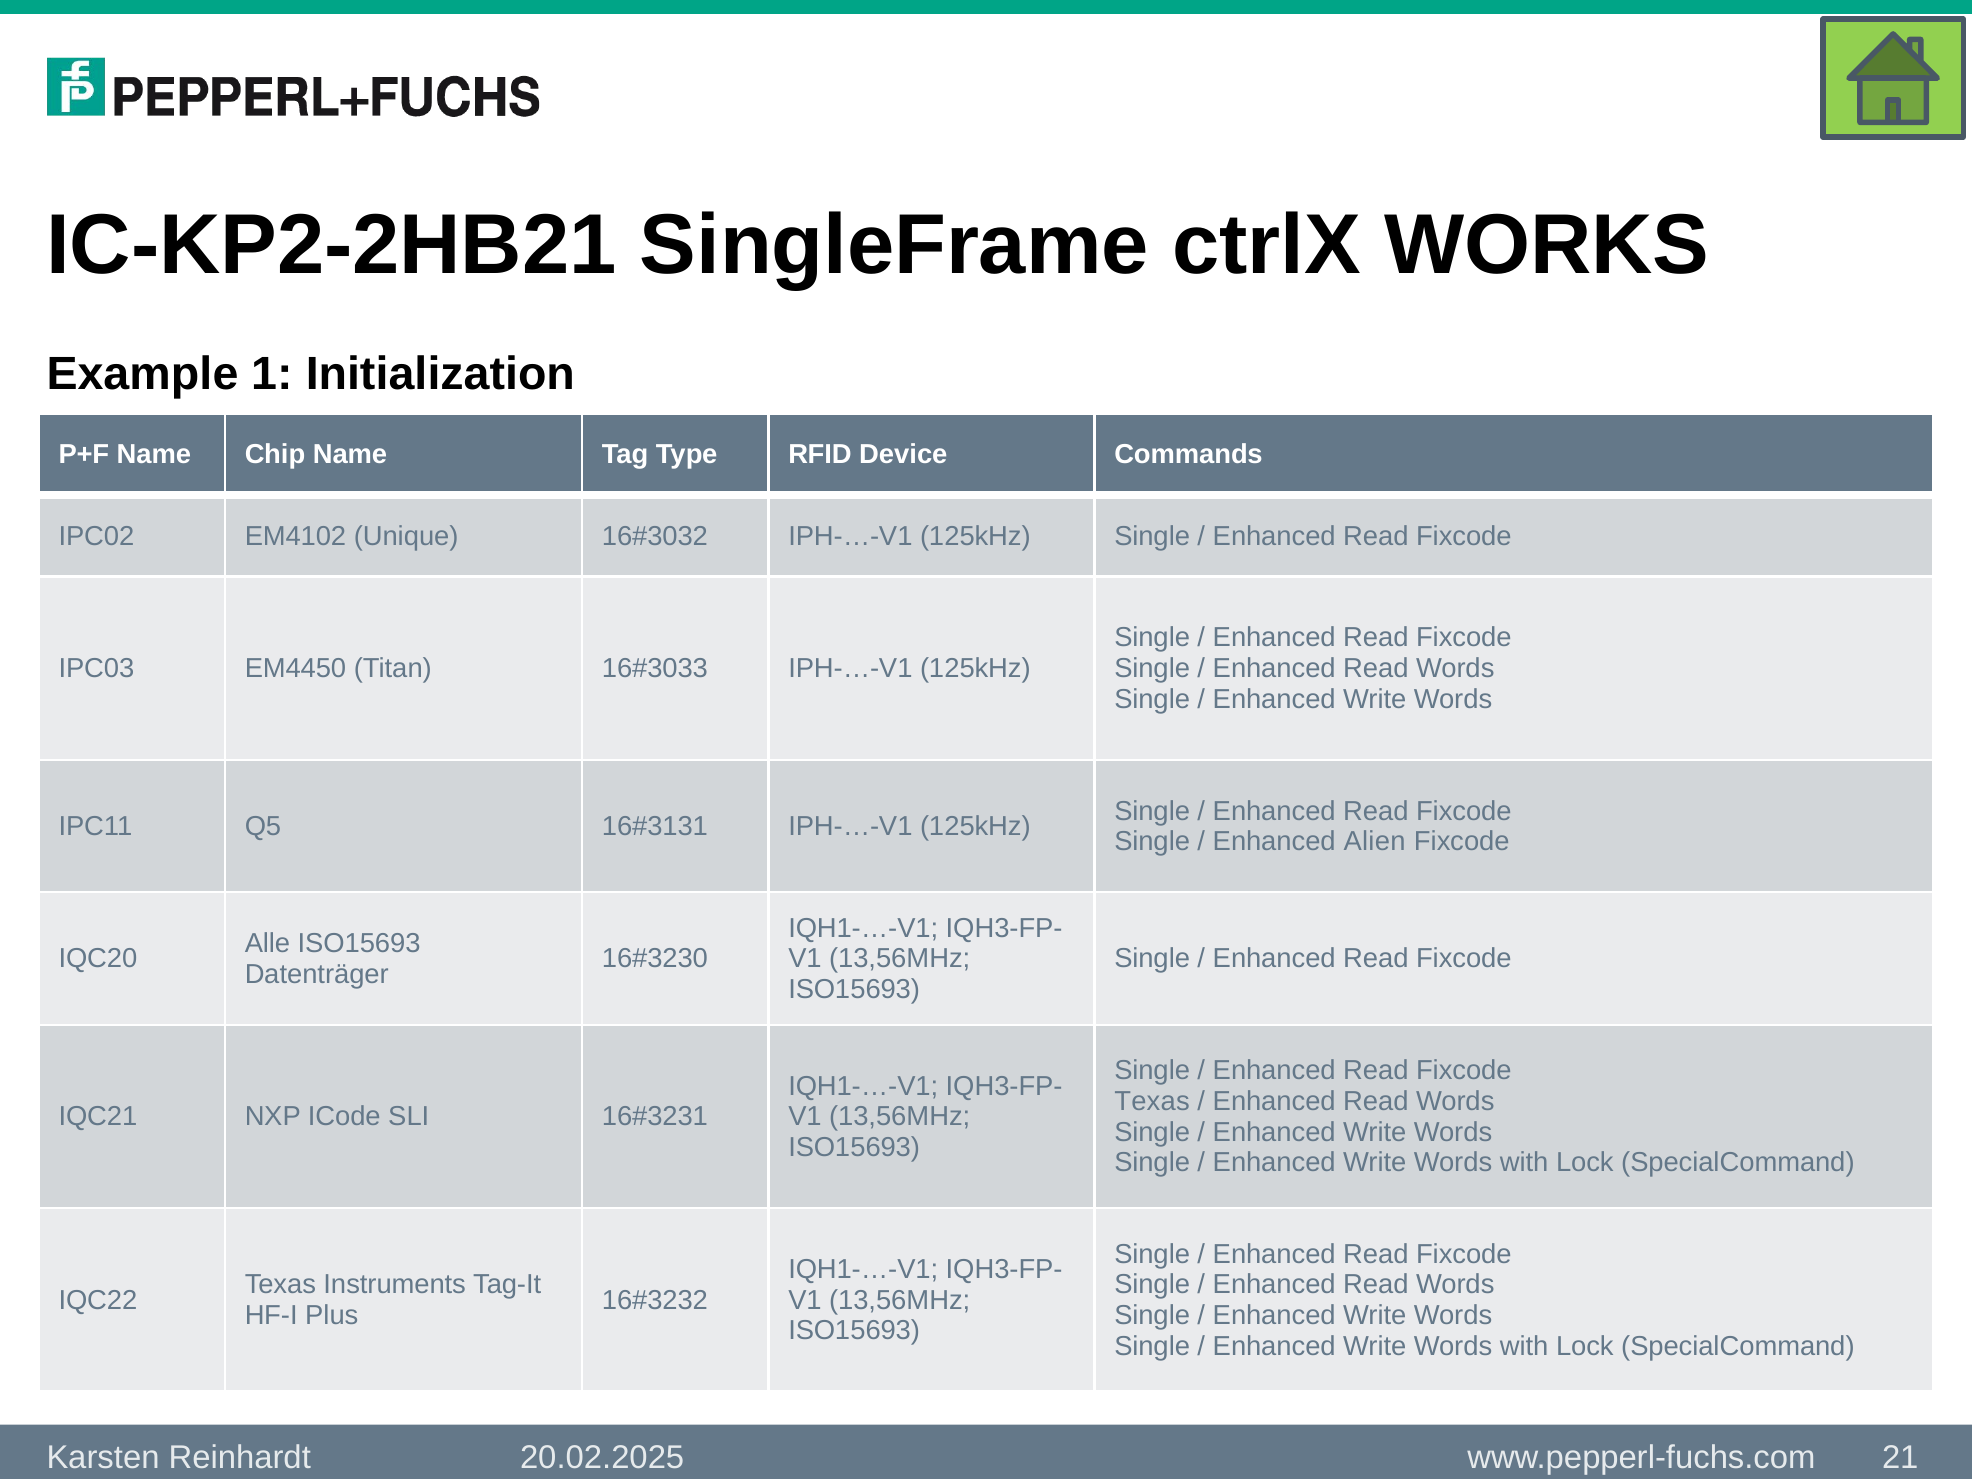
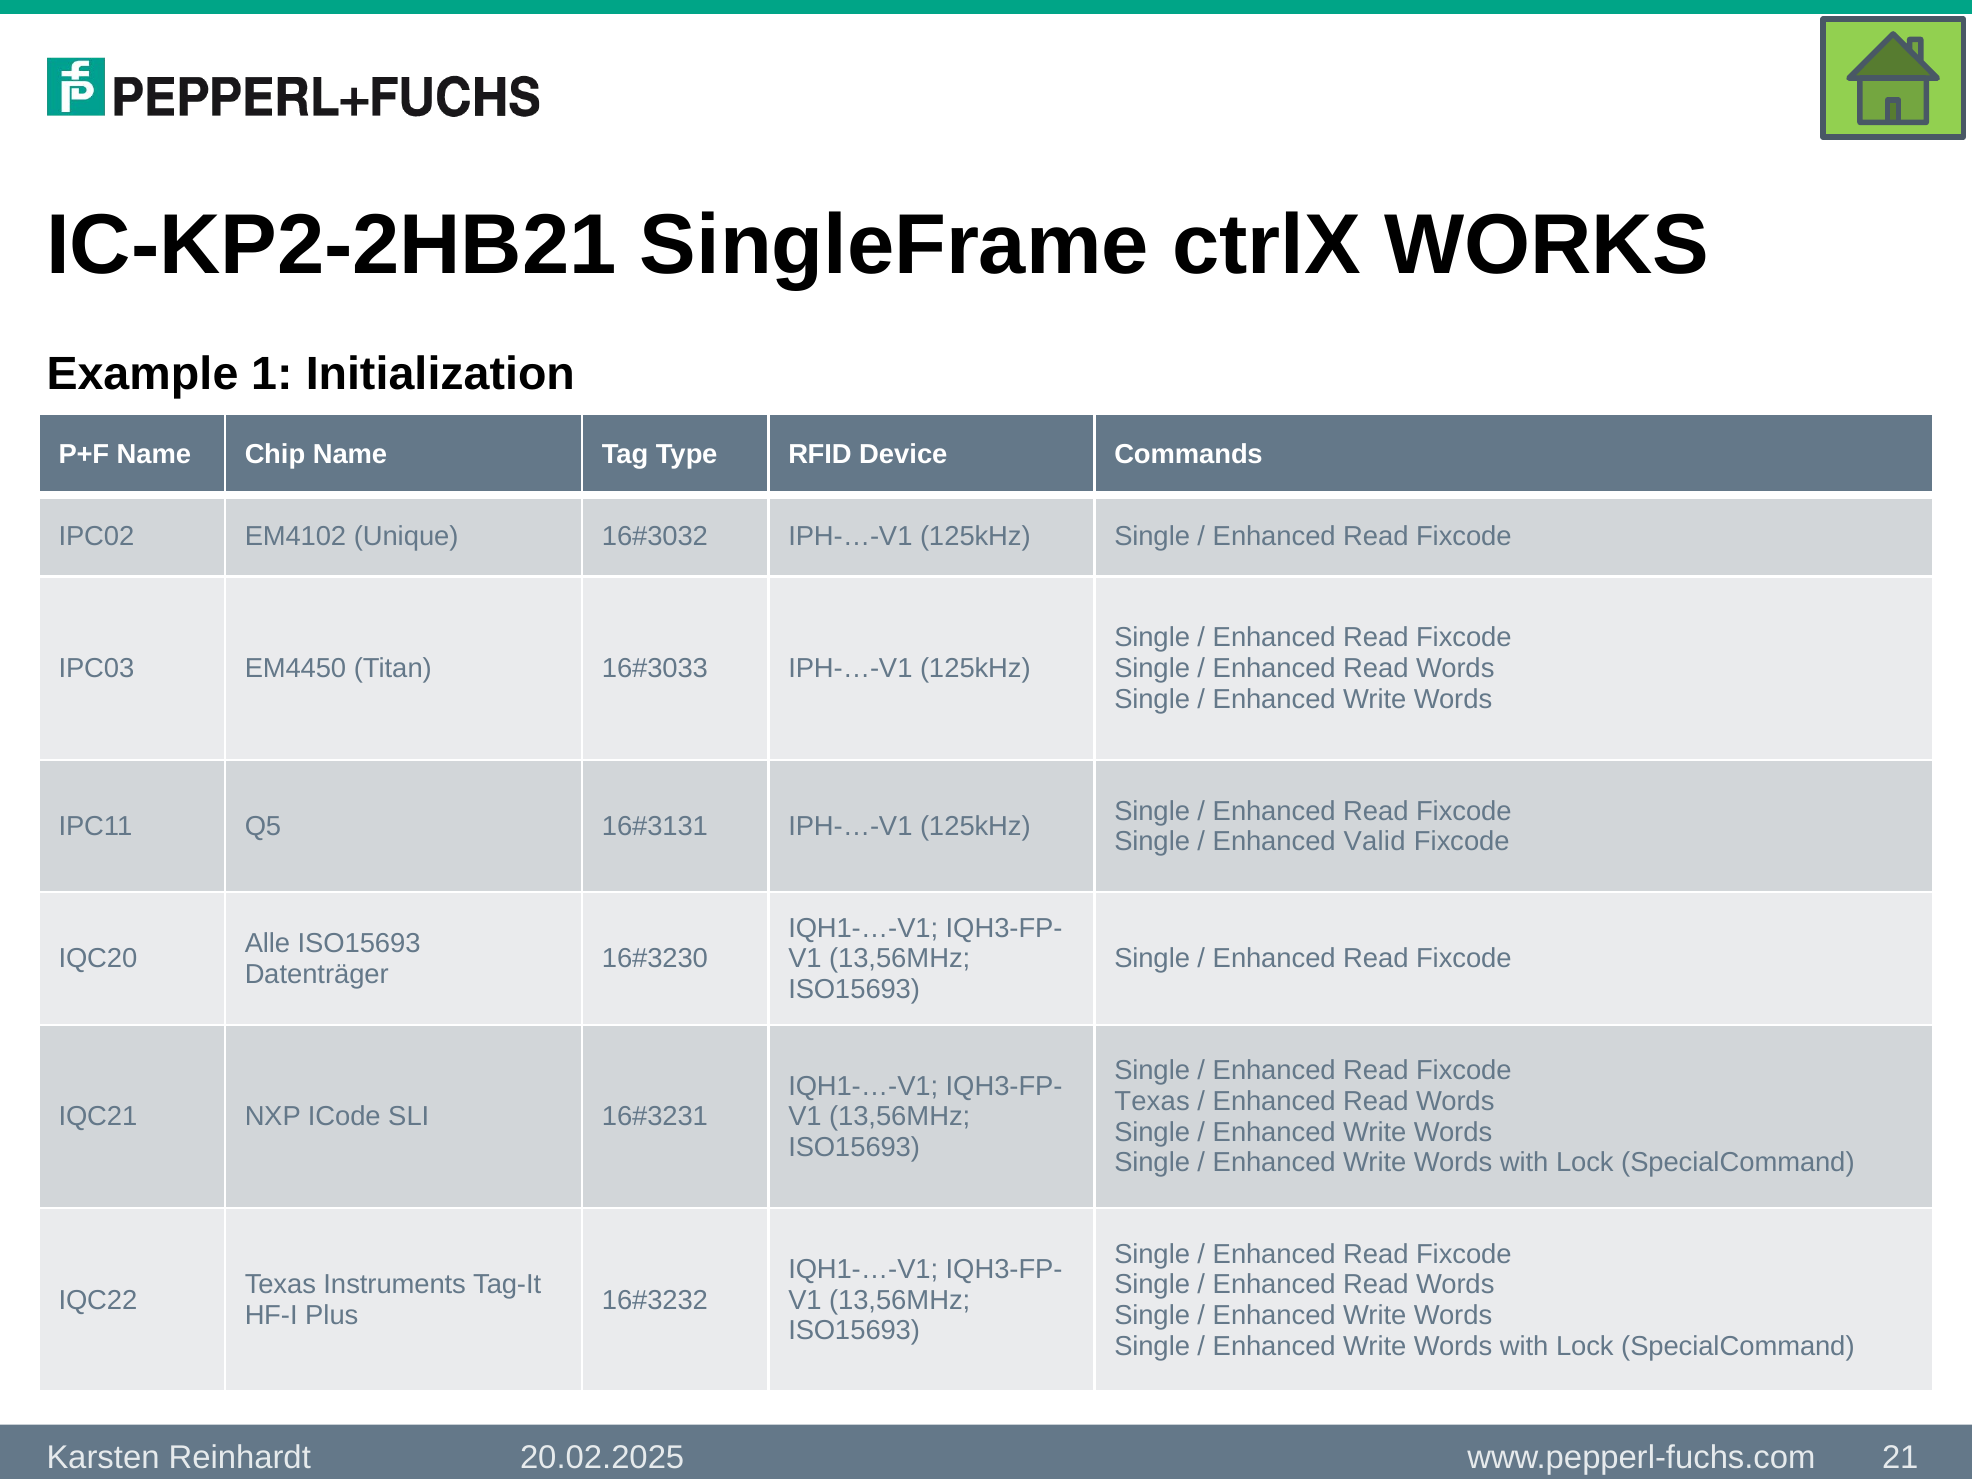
Alien: Alien -> Valid (1375, 842)
